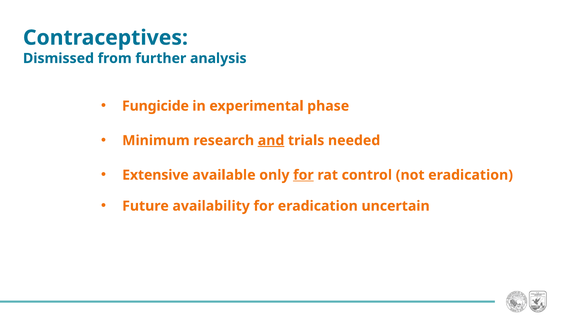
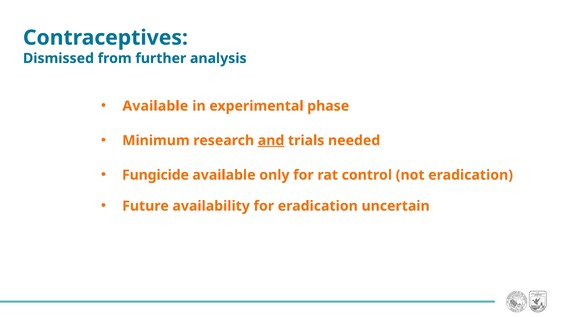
Fungicide: Fungicide -> Available (155, 106)
Extensive: Extensive -> Fungicide (155, 175)
for underline: present -> none (303, 175)
